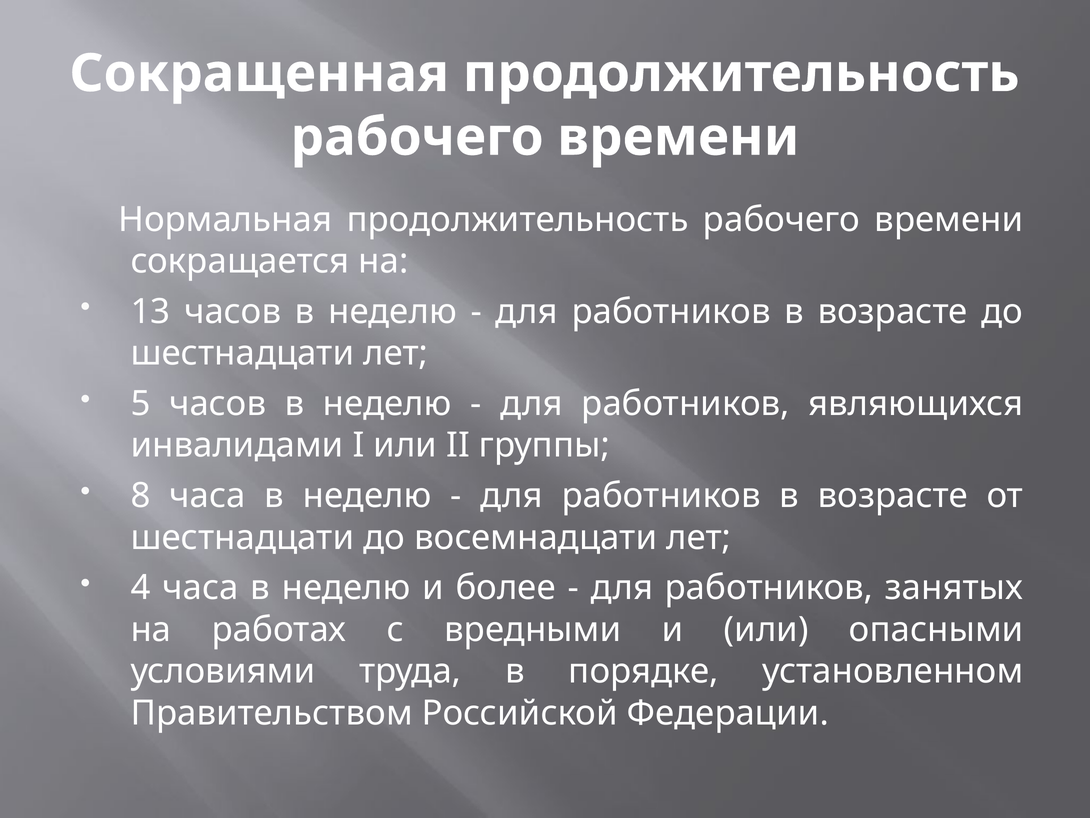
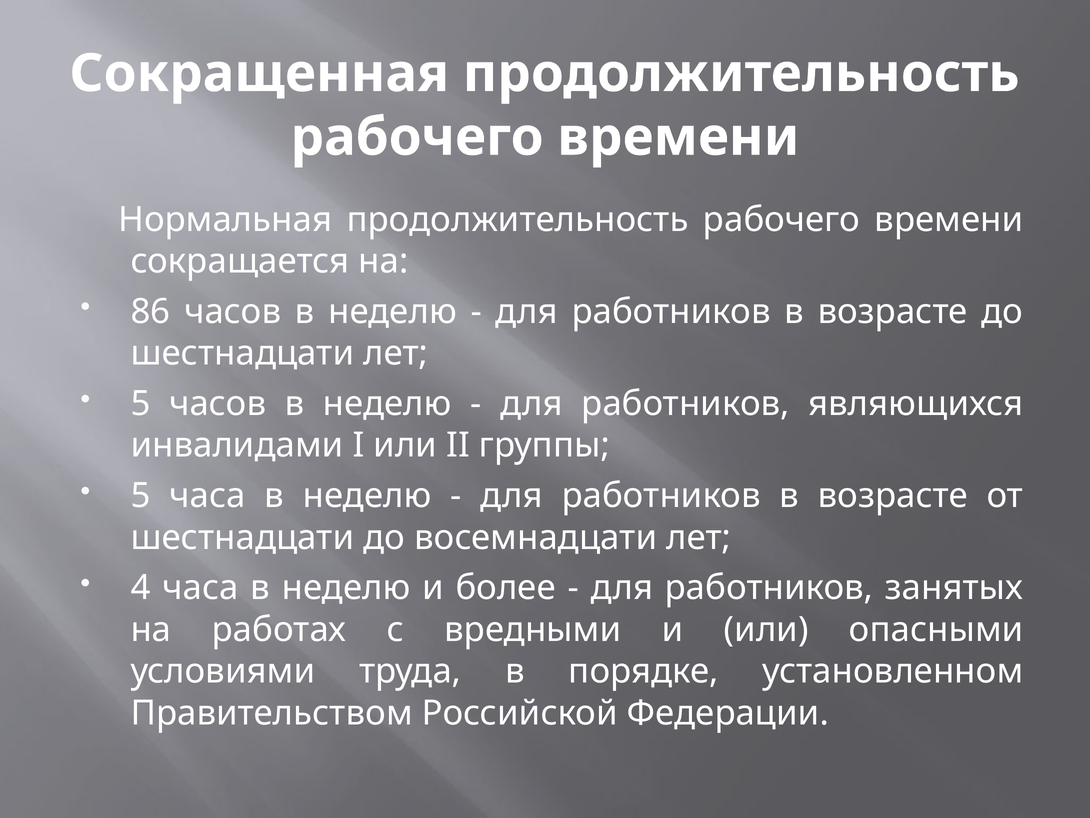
13: 13 -> 86 (151, 311)
8: 8 -> 5 (141, 495)
